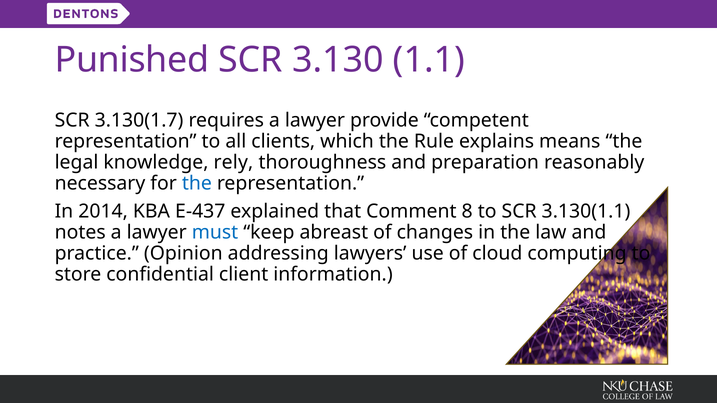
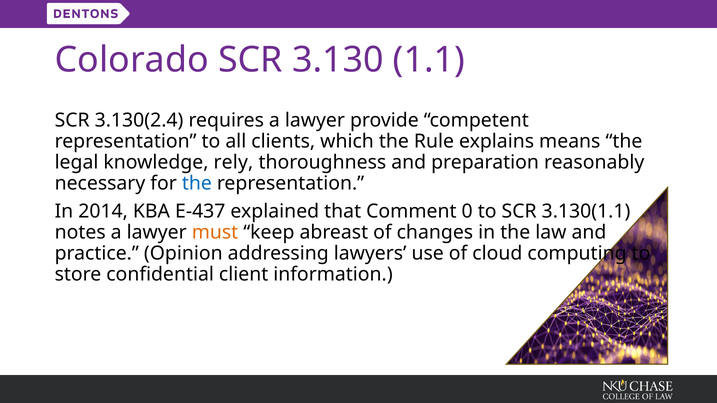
Punished: Punished -> Colorado (132, 60)
3.130(1.7: 3.130(1.7 -> 3.130(2.4 (139, 120)
8: 8 -> 0 (467, 212)
must colour: blue -> orange (215, 233)
